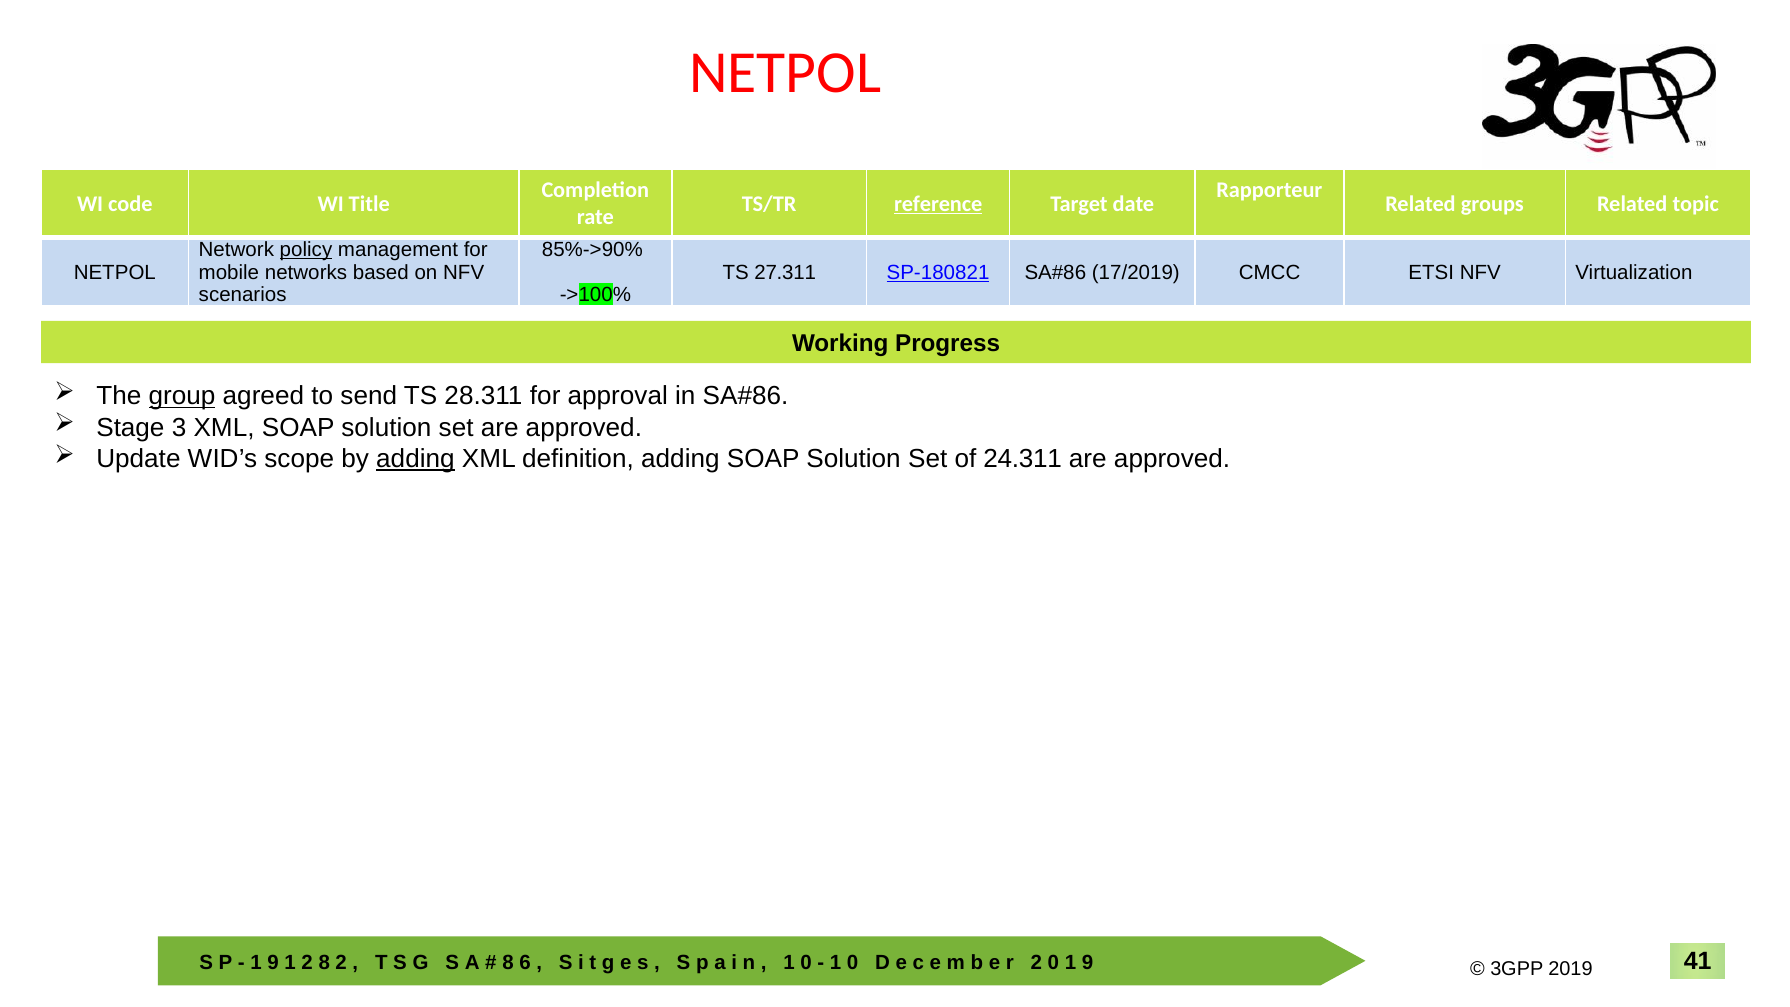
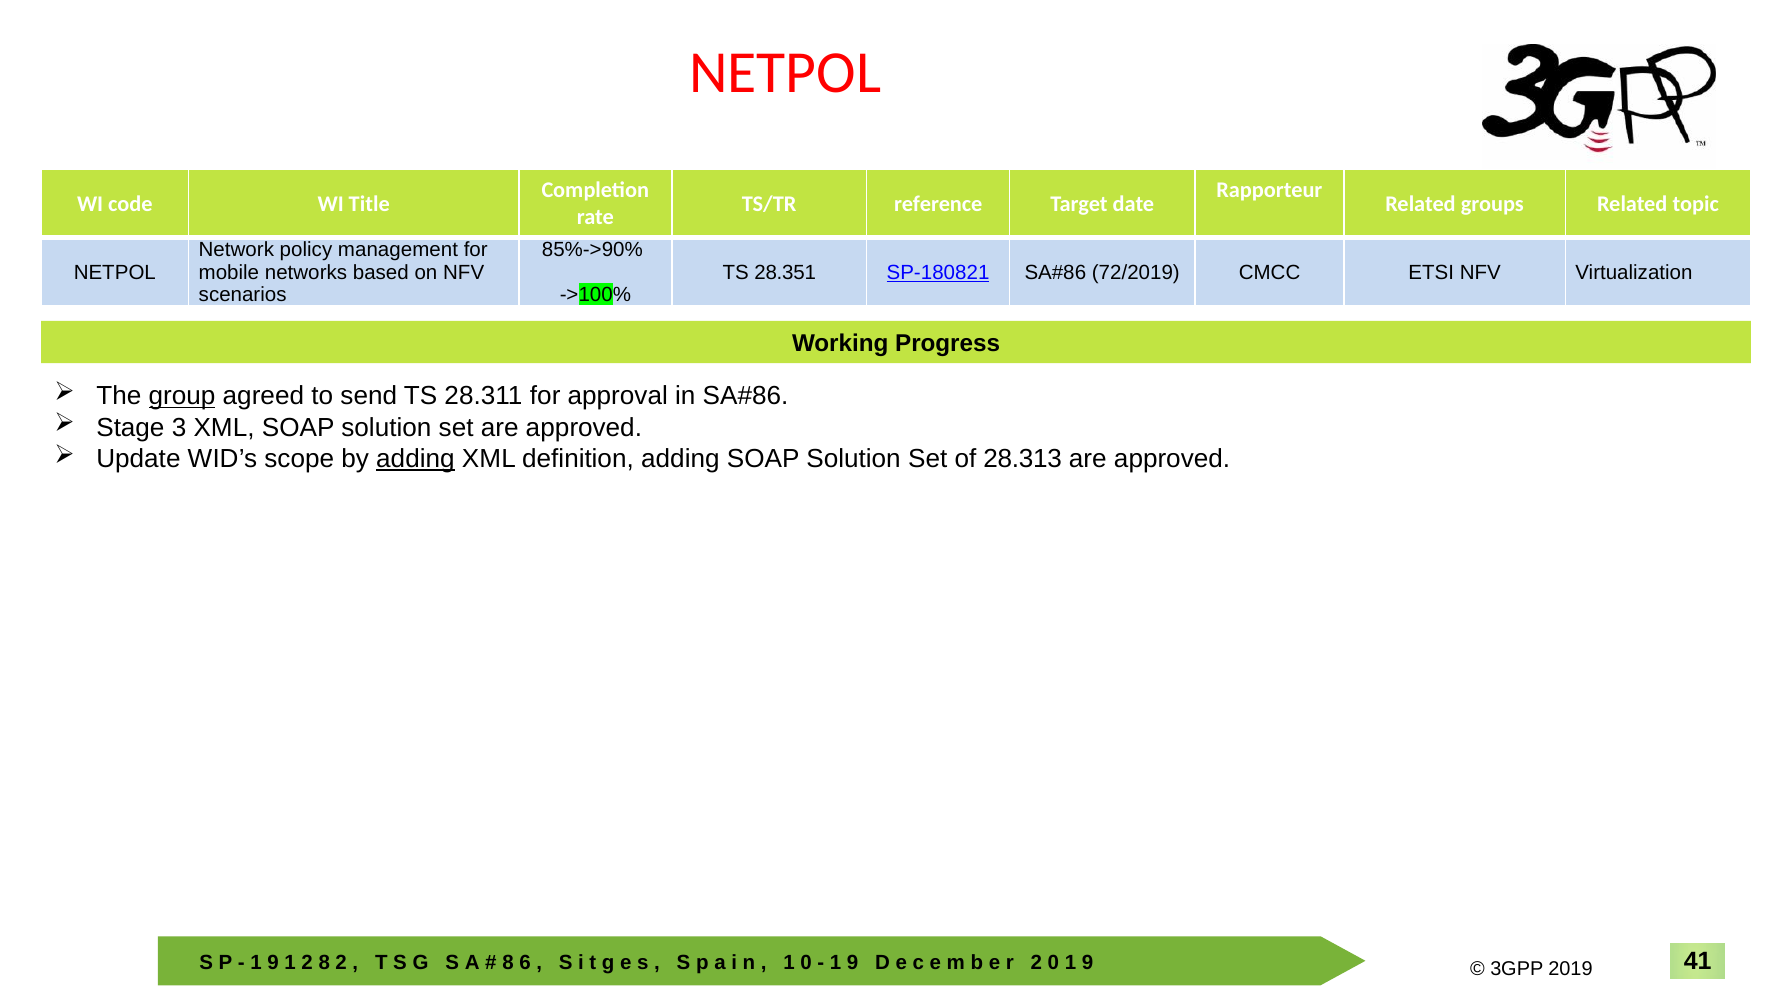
reference underline: present -> none (938, 204)
policy underline: present -> none (306, 249)
27.311: 27.311 -> 28.351 (785, 272)
17/2019: 17/2019 -> 72/2019 (1136, 272)
24.311: 24.311 -> 28.313 (1023, 459)
0: 0 -> 9 (853, 963)
